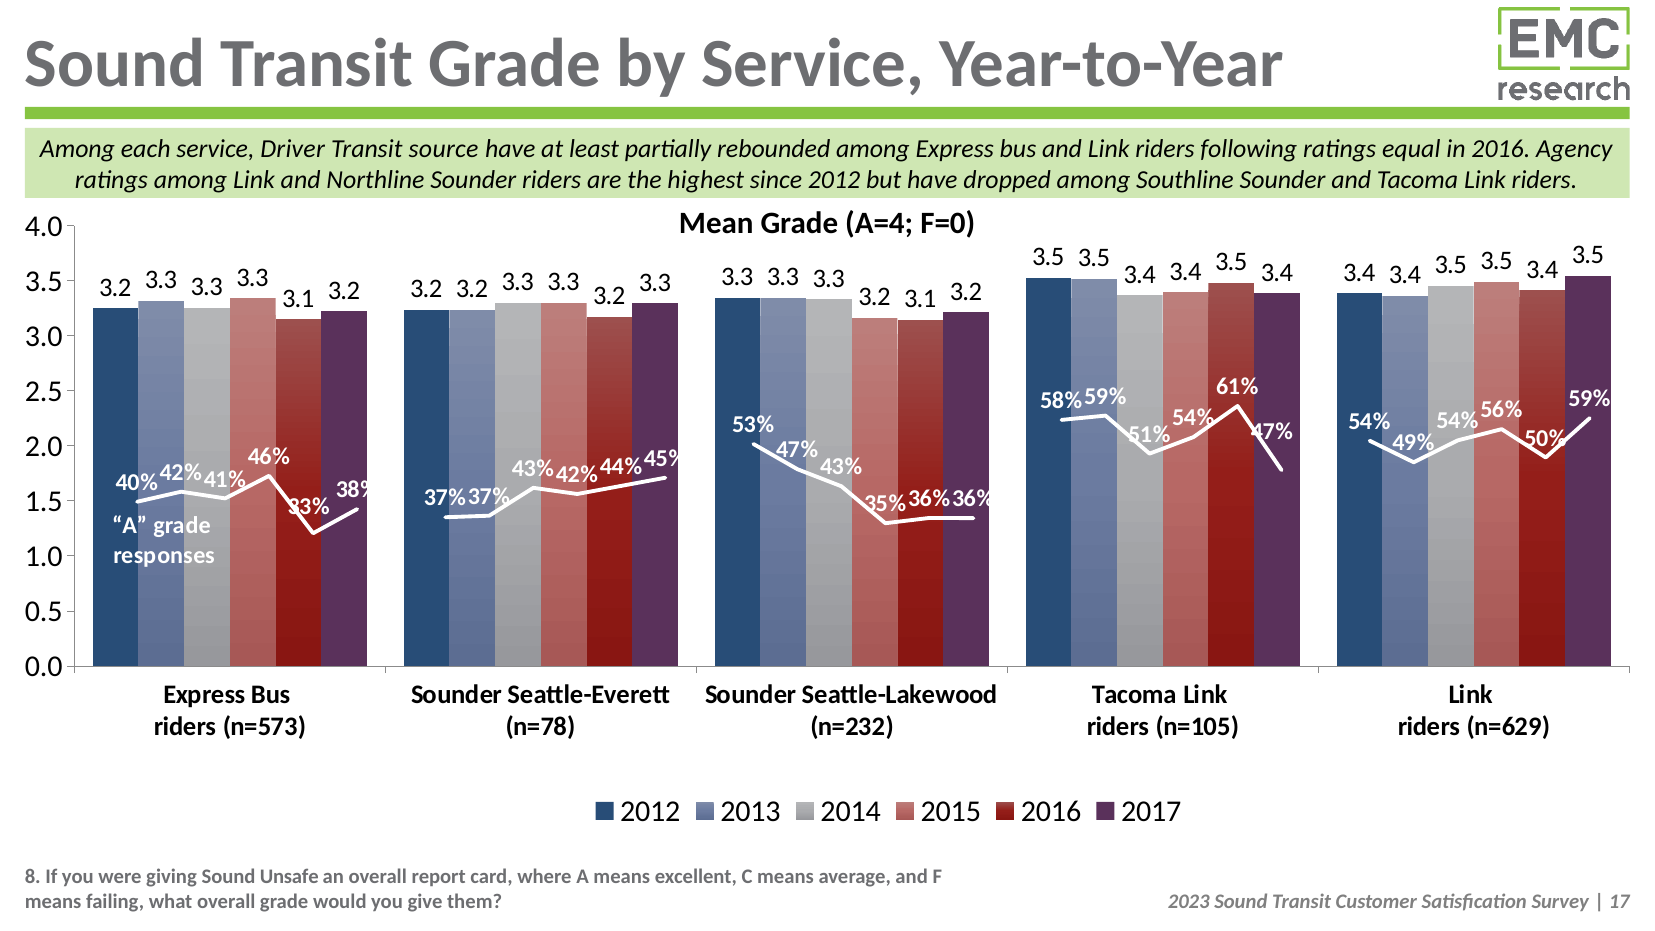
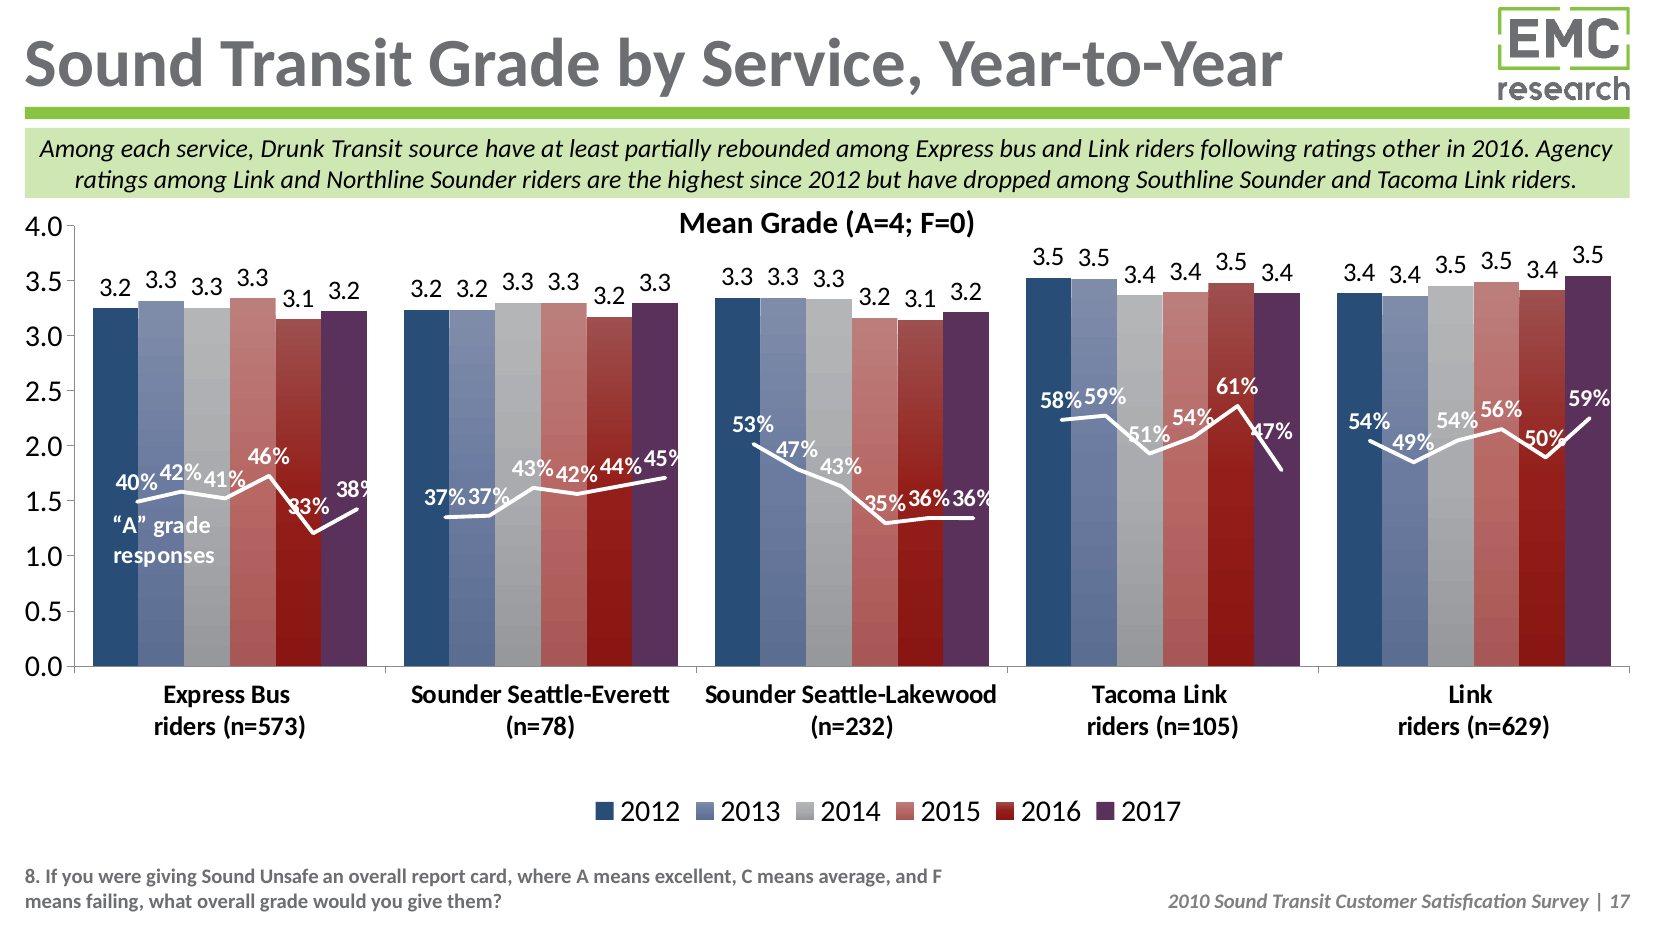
Driver: Driver -> Drunk (293, 149)
equal: equal -> other (1411, 149)
2023: 2023 -> 2010 (1189, 901)
